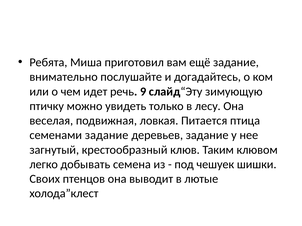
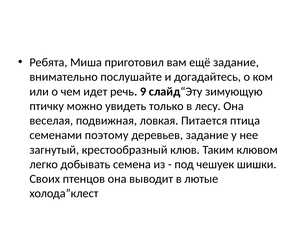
семенами задание: задание -> поэтому (107, 136)
